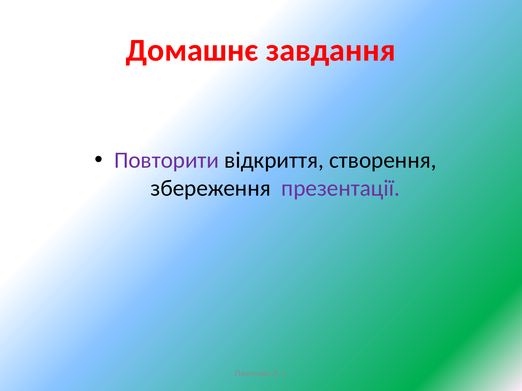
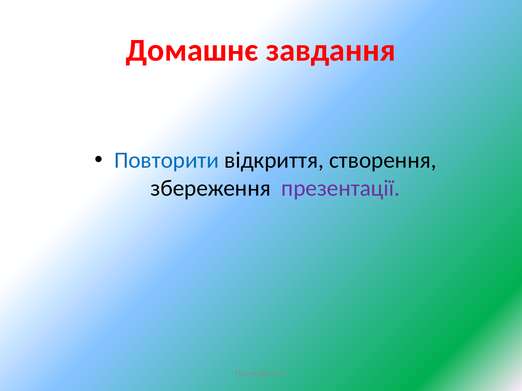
Повторити colour: purple -> blue (167, 160)
